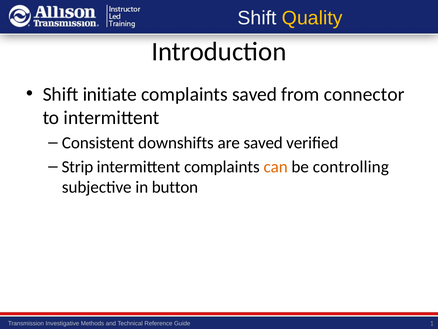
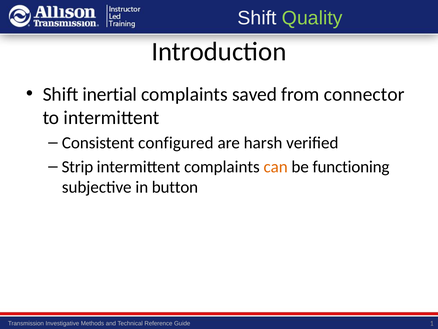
Quality colour: yellow -> light green (312, 18)
initiate: initiate -> inertial (110, 94)
downshifts: downshifts -> configured (176, 143)
are saved: saved -> harsh (263, 143)
controlling: controlling -> functioning (351, 166)
